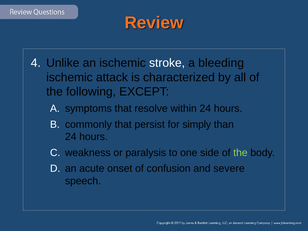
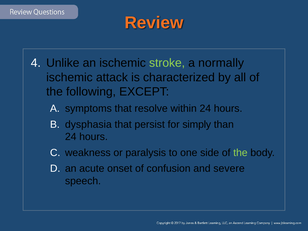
stroke colour: white -> light green (167, 63)
bleeding: bleeding -> normally (221, 63)
commonly: commonly -> dysphasia (88, 124)
